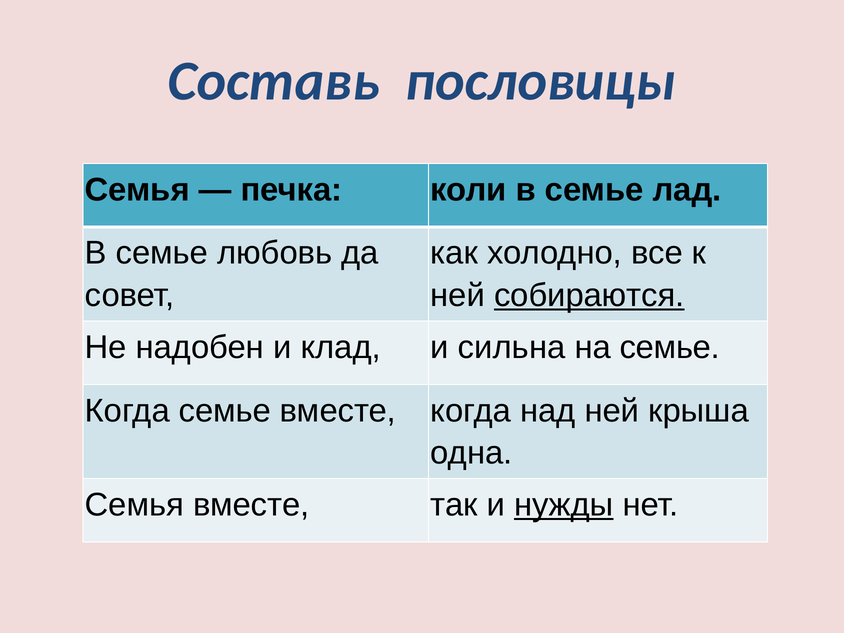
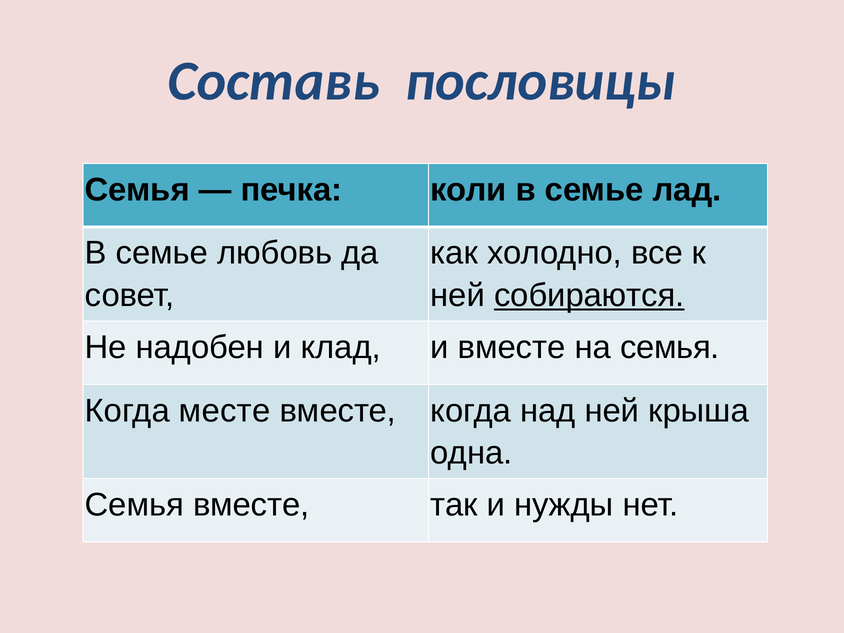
и сильна: сильна -> вместе (512, 347)
на семье: семье -> семья (670, 347)
Когда семье: семье -> месте (225, 411)
нужды underline: present -> none (564, 505)
